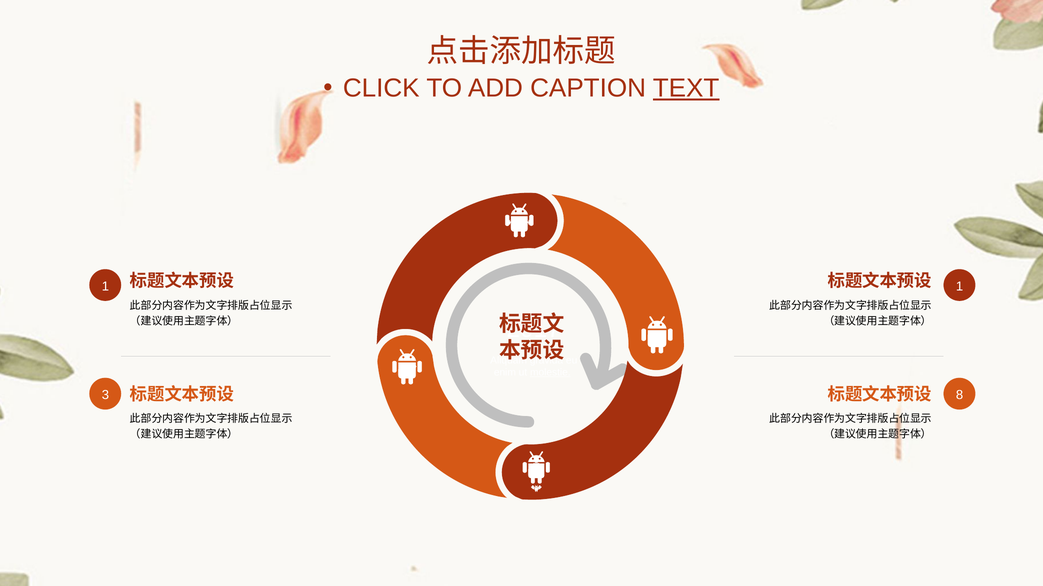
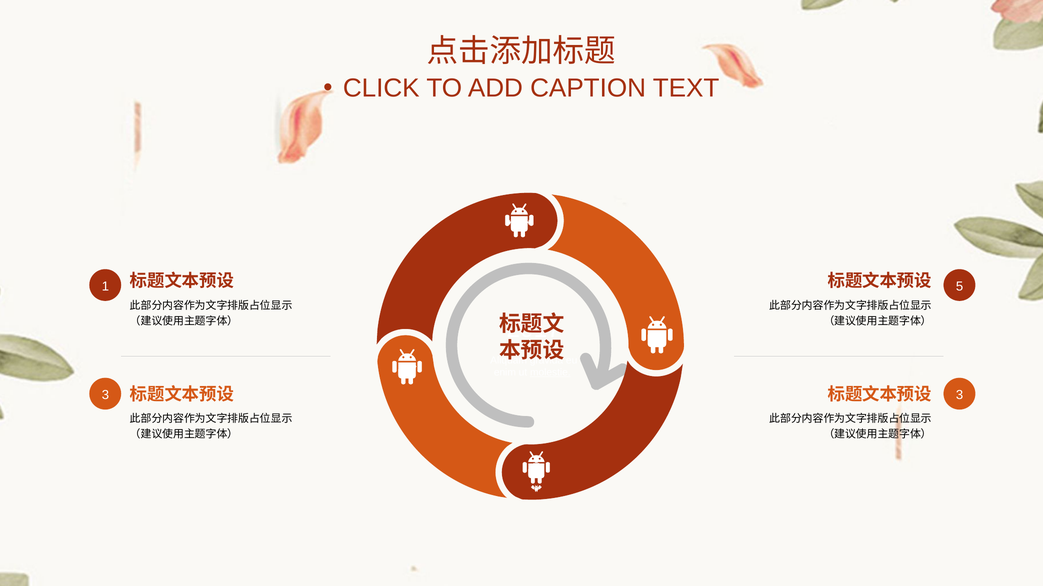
TEXT underline: present -> none (686, 88)
1 1: 1 -> 5 (960, 287)
3 8: 8 -> 3 (960, 395)
